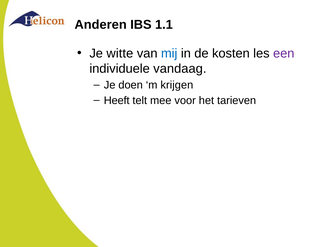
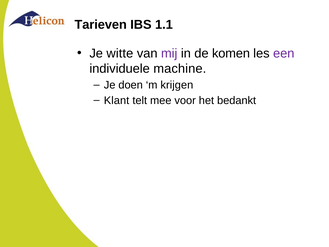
Anderen: Anderen -> Tarieven (101, 25)
mij colour: blue -> purple (169, 53)
kosten: kosten -> komen (231, 53)
vandaag: vandaag -> machine (180, 69)
Heeft: Heeft -> Klant (117, 100)
tarieven: tarieven -> bedankt (237, 100)
